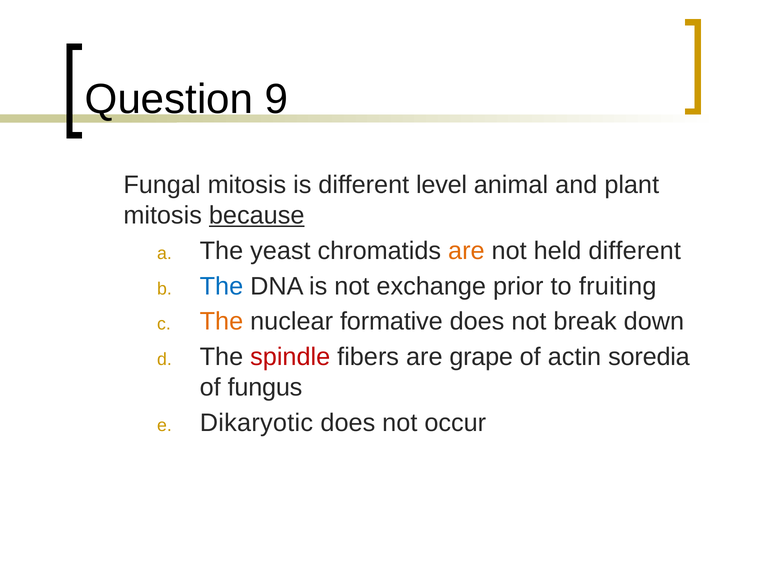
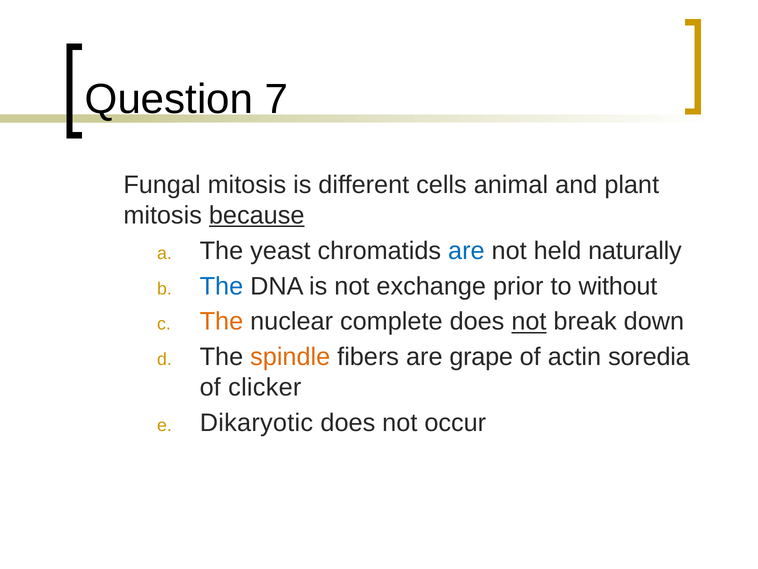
9: 9 -> 7 (277, 99)
level: level -> cells (441, 185)
are colour: orange -> blue (466, 251)
held different: different -> naturally (635, 251)
fruiting: fruiting -> without (618, 286)
formative: formative -> complete (391, 321)
not underline: none -> present (529, 321)
spindle colour: red -> orange (290, 357)
fungus: fungus -> clicker (265, 387)
